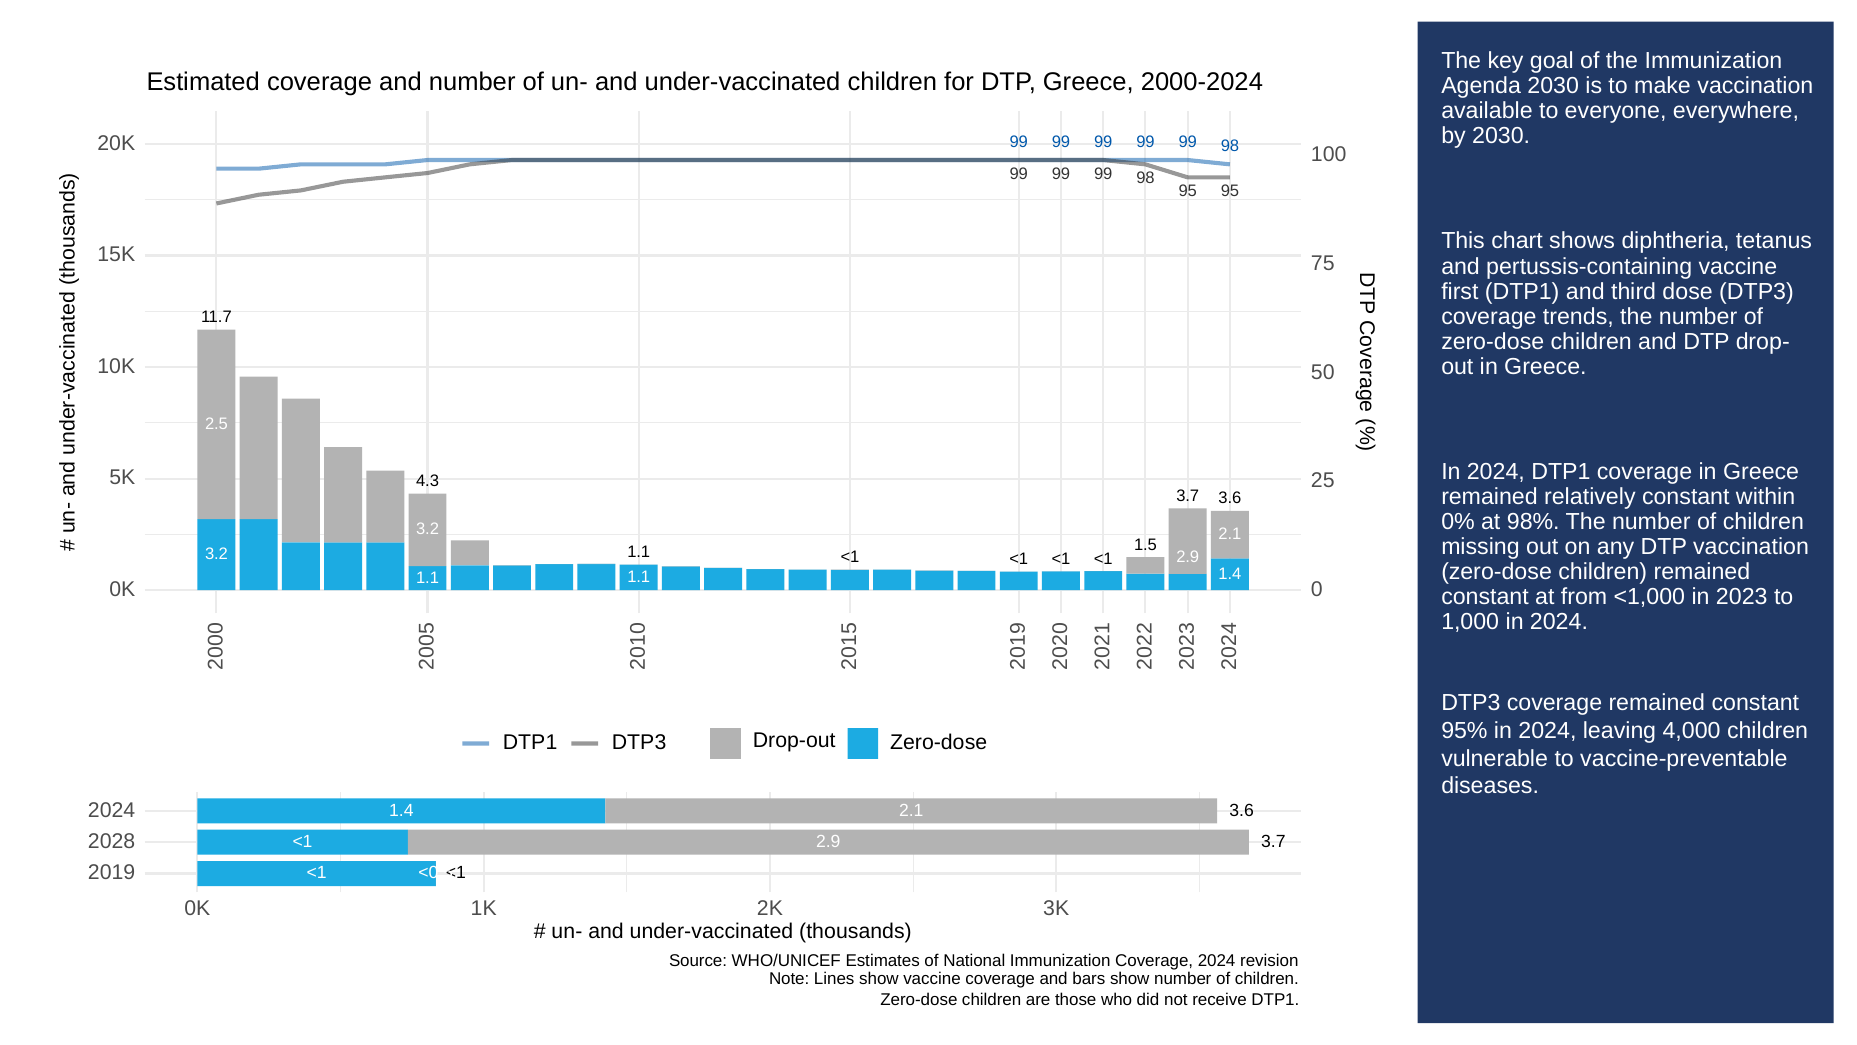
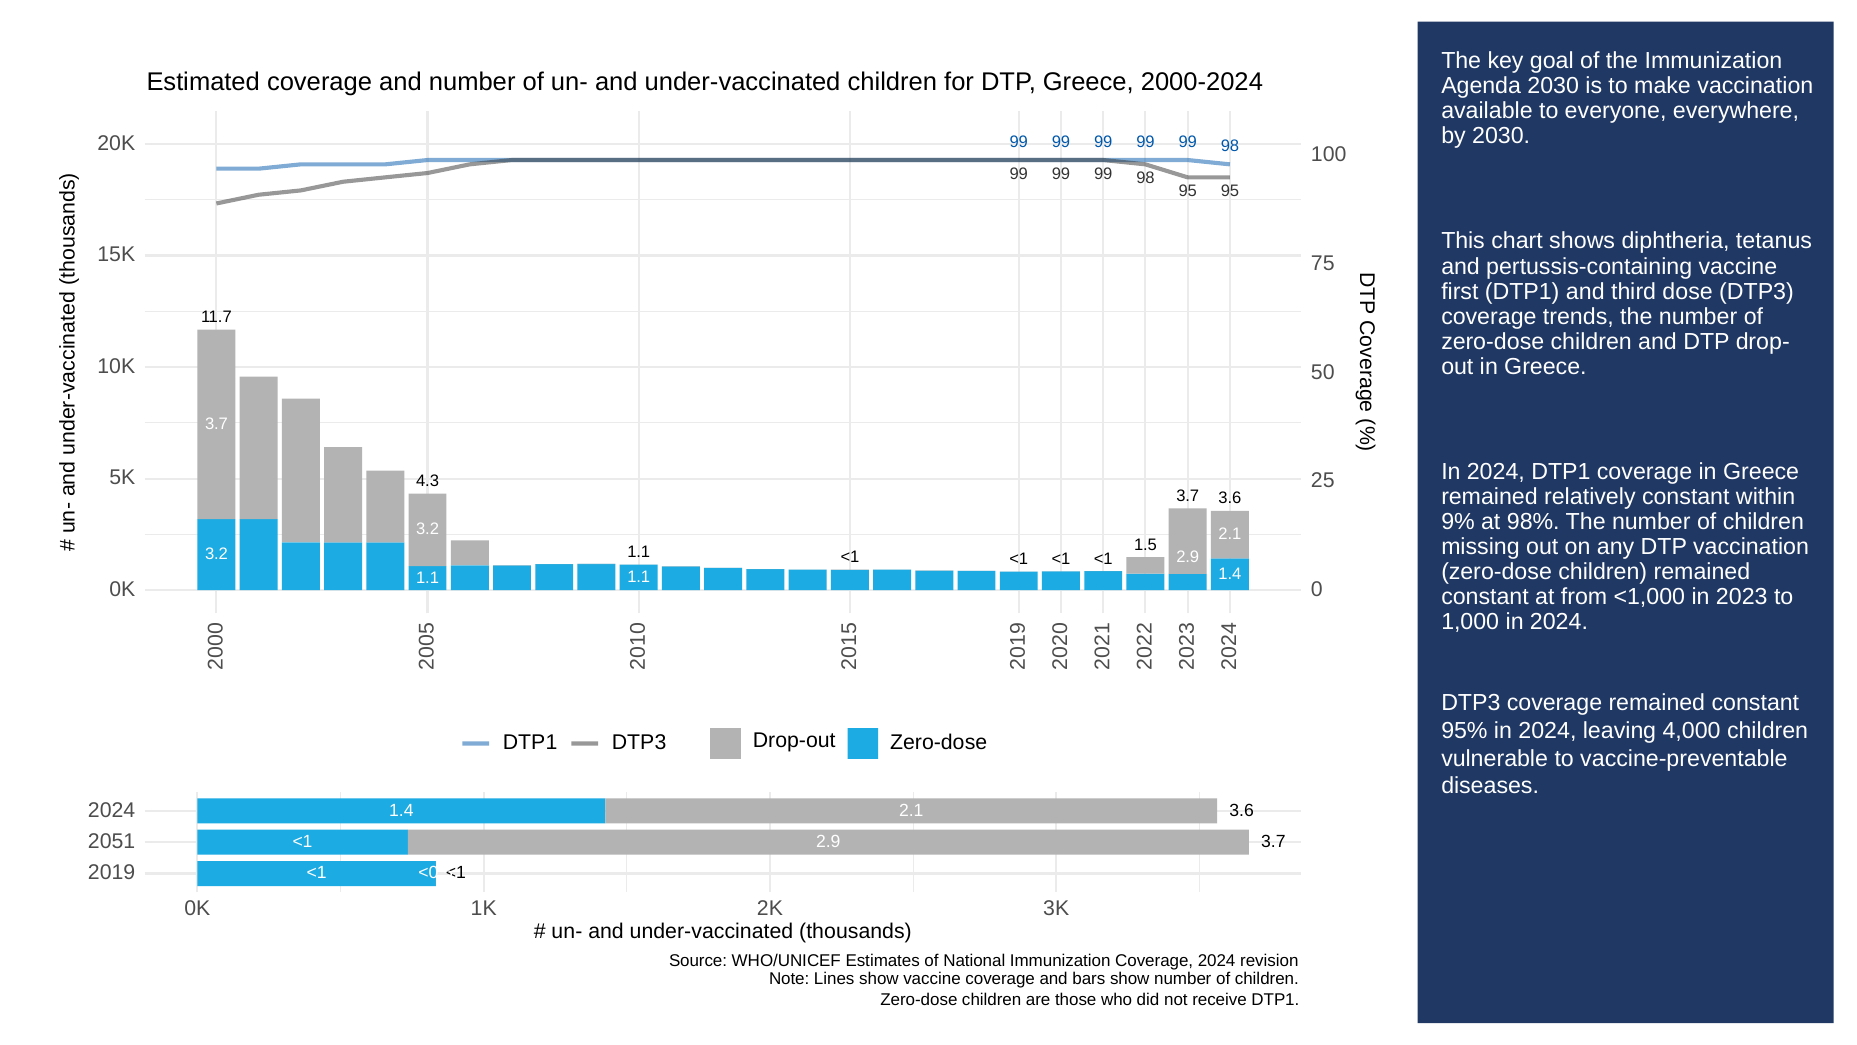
2.5: 2.5 -> 3.7 (216, 423)
0%: 0% -> 9% (1458, 522)
2028: 2028 -> 2051 (112, 841)
